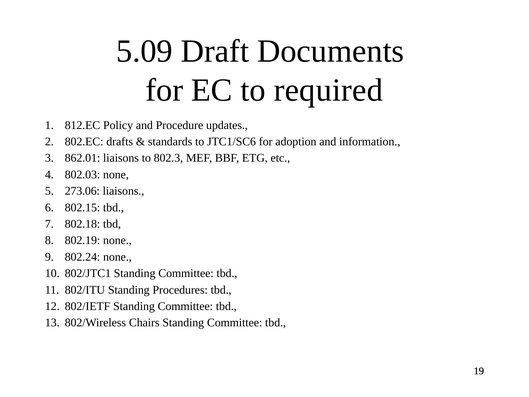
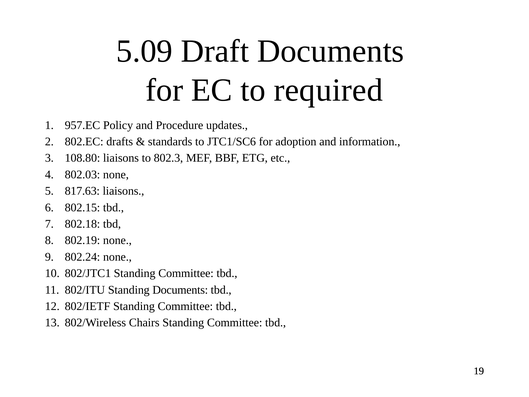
812.EC: 812.EC -> 957.EC (82, 125)
862.01: 862.01 -> 108.80 (82, 158)
273.06: 273.06 -> 817.63 (82, 191)
Standing Procedures: Procedures -> Documents (180, 290)
